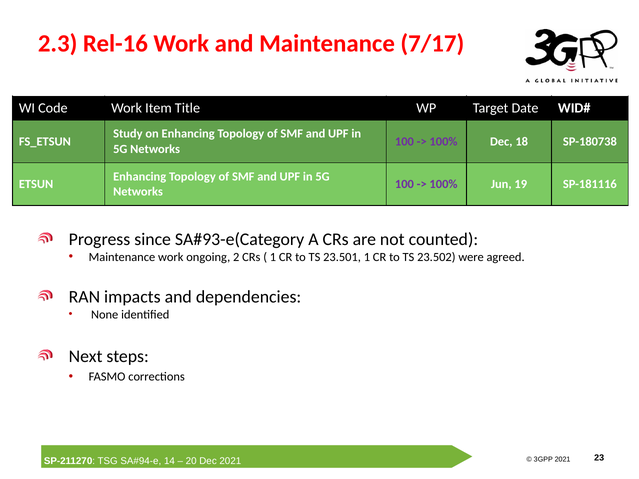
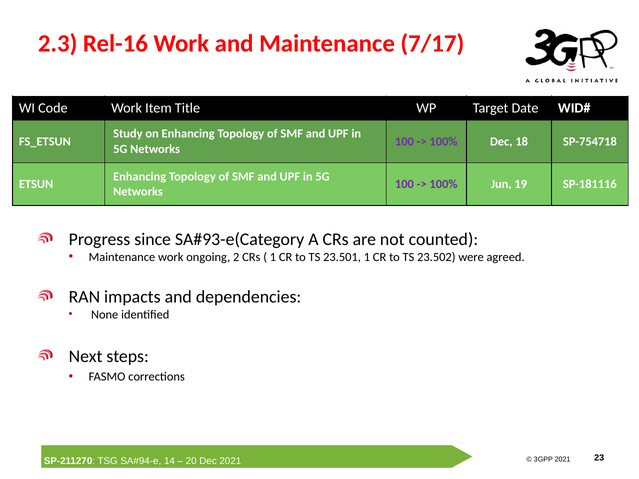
SP-180738: SP-180738 -> SP-754718 (590, 142)
